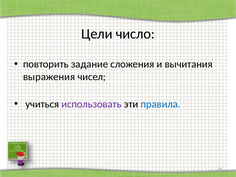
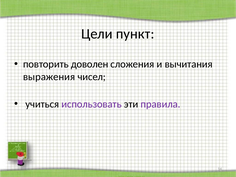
число: число -> пункт (135, 34)
задание: задание -> доволен (90, 64)
правила colour: blue -> purple (161, 104)
